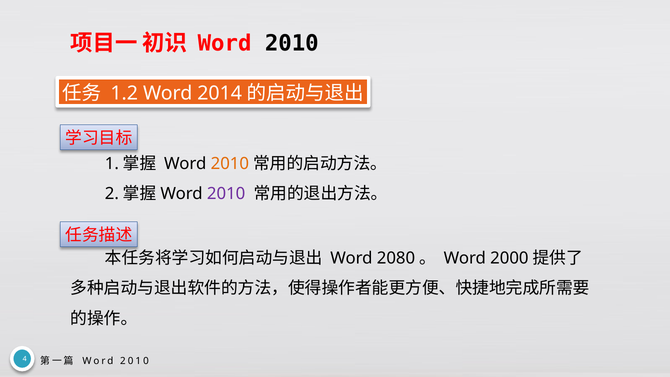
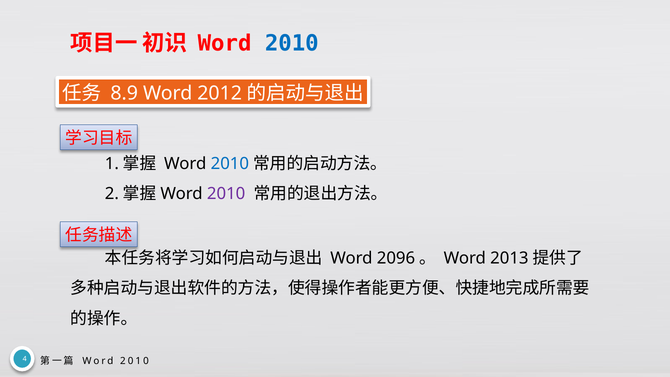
2010 colour: black -> blue (292, 43)
1.2: 1.2 -> 8.9 (124, 93)
2014: 2014 -> 2012 (220, 93)
2010 colour: orange -> blue (230, 163)
2080: 2080 -> 2096 (396, 258)
2000: 2000 -> 2013 (509, 258)
